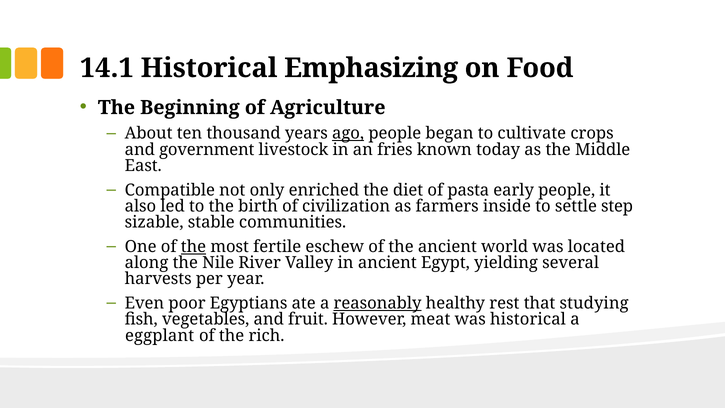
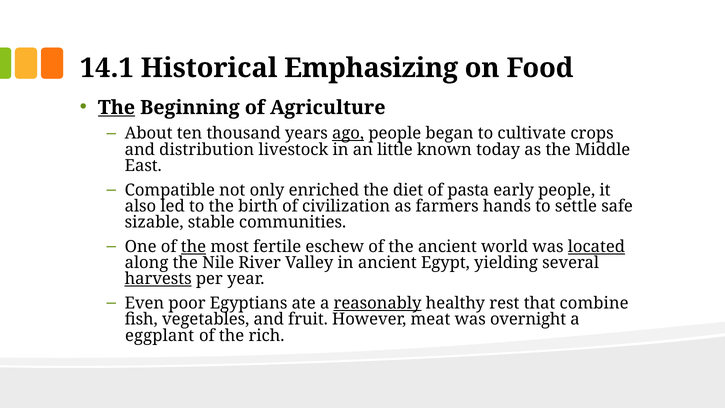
The underline: none -> present (116, 108)
government: government -> distribution (207, 150)
fries: fries -> little (395, 150)
inside: inside -> hands (507, 206)
step: step -> safe (617, 206)
located underline: none -> present (596, 247)
harvests underline: none -> present (158, 279)
studying: studying -> combine (594, 303)
was historical: historical -> overnight (528, 319)
